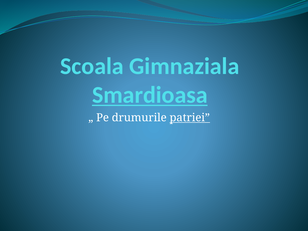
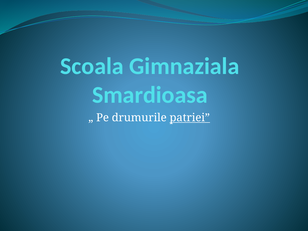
Smardioasa underline: present -> none (150, 95)
